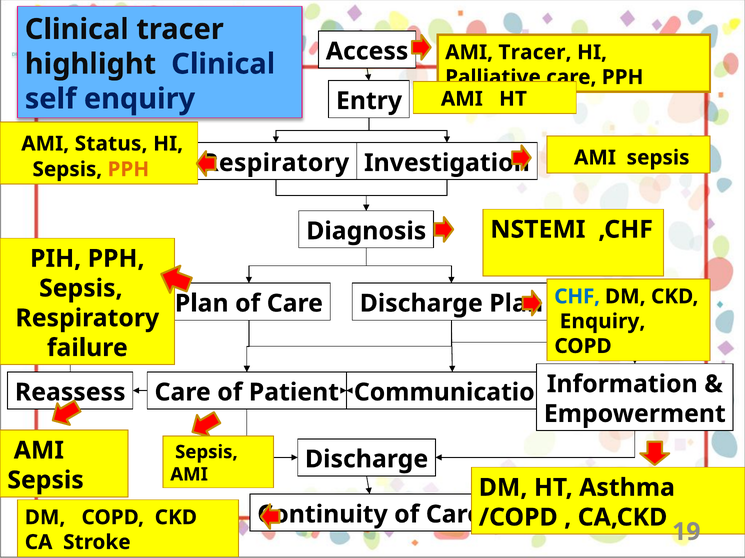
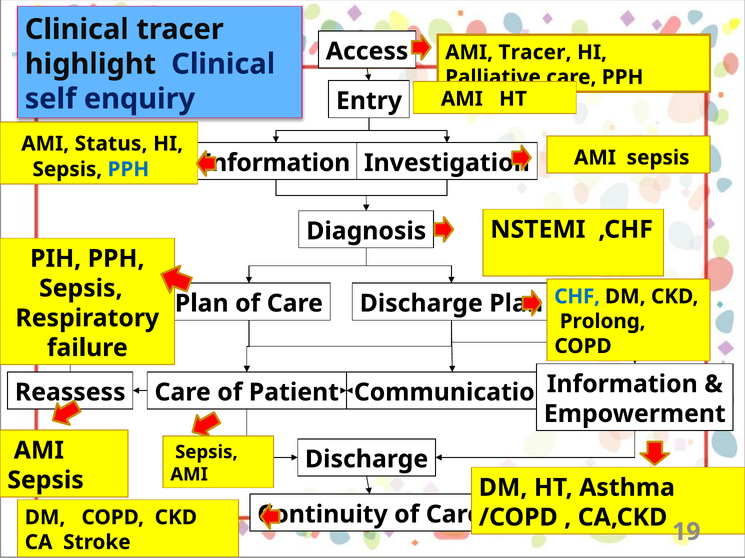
Respiratory: Respiratory -> Information (276, 163)
PPH colour: orange -> blue (128, 170)
Enquiry: Enquiry -> Prolong (603, 322)
